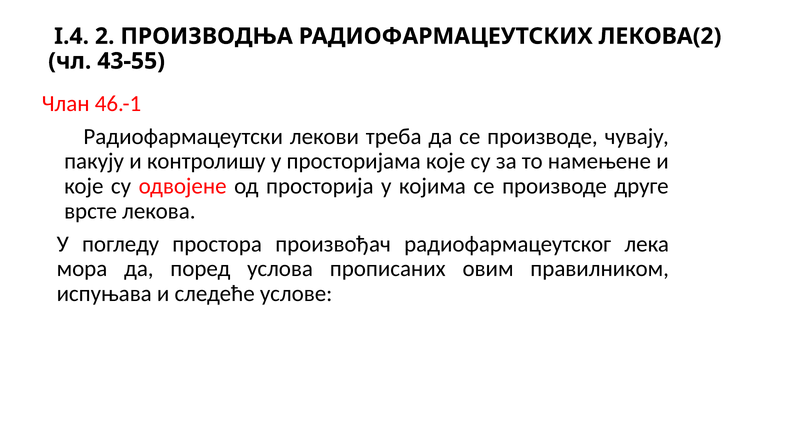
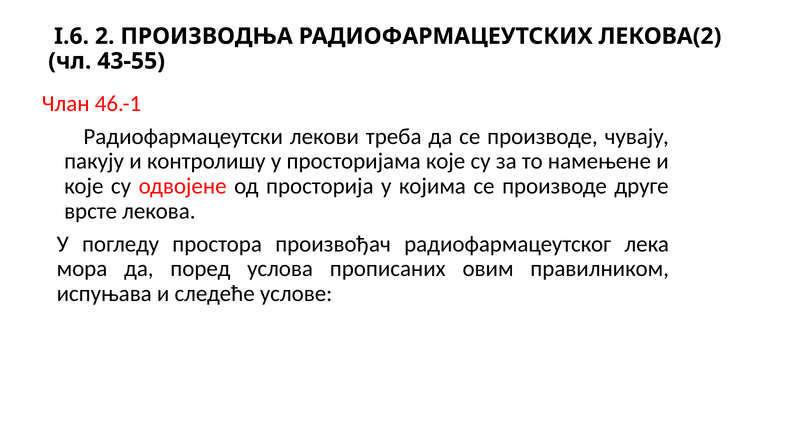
I.4: I.4 -> I.6 (72, 36)
